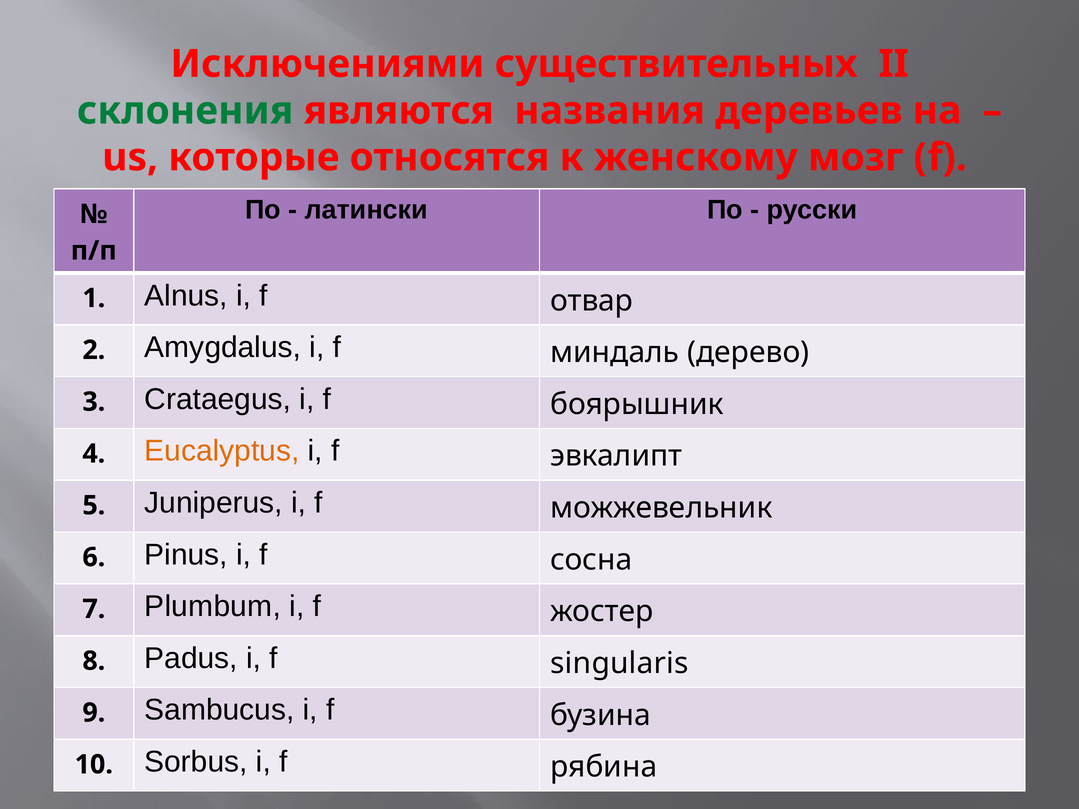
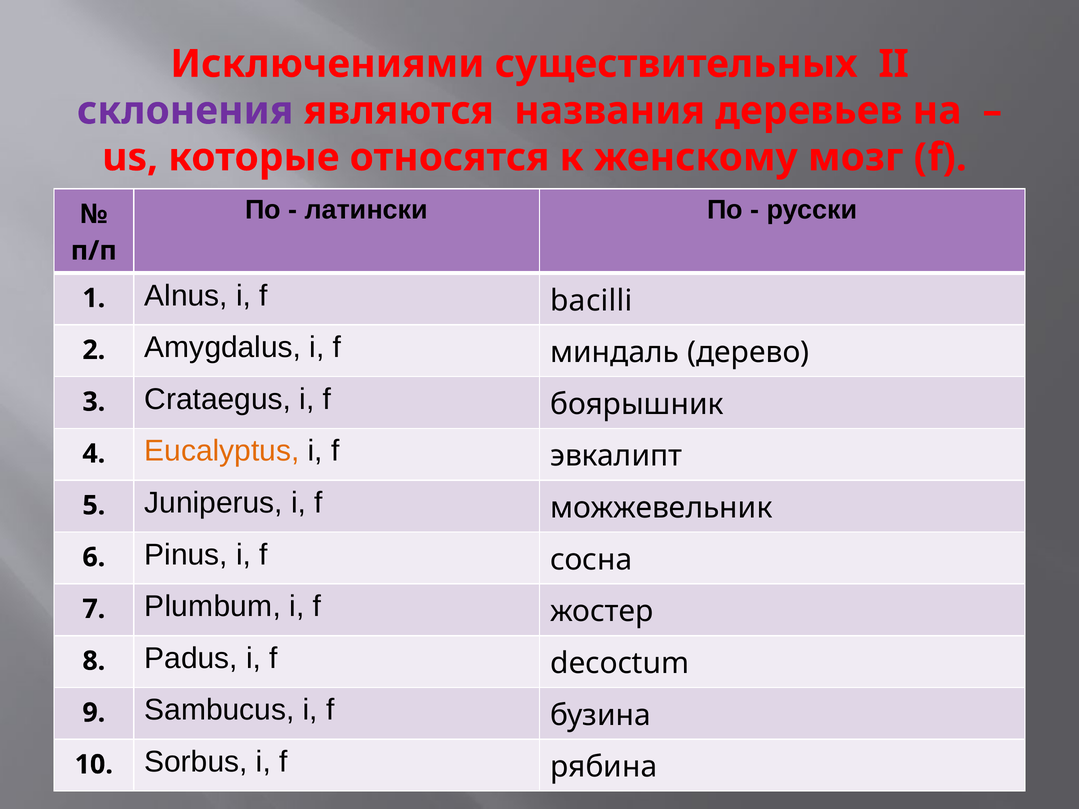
склонения colour: green -> purple (185, 111)
отвар: отвар -> bacilli (591, 301)
singularis: singularis -> decoctum (620, 664)
